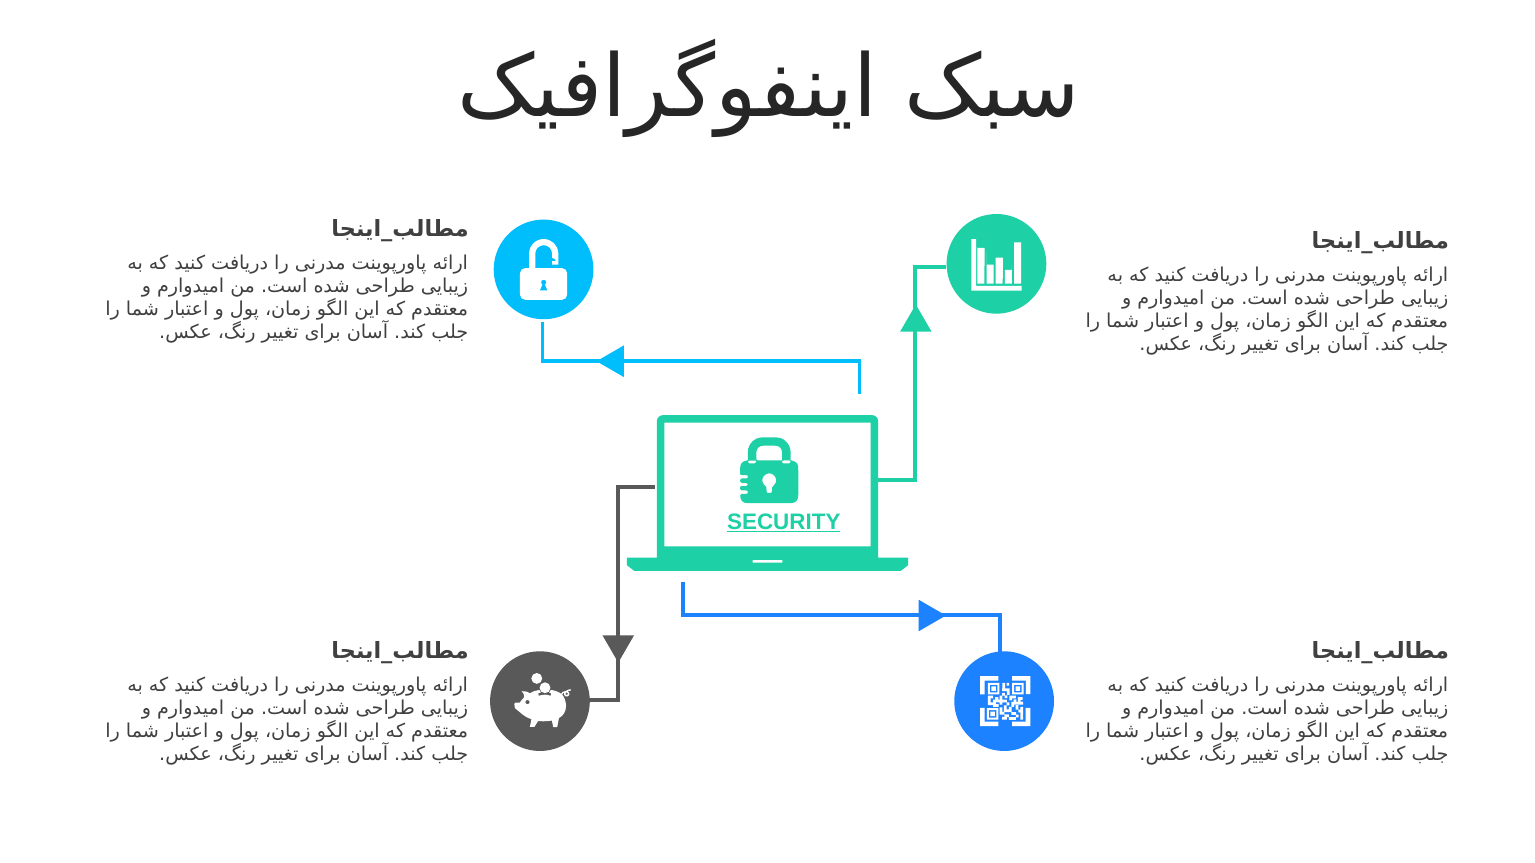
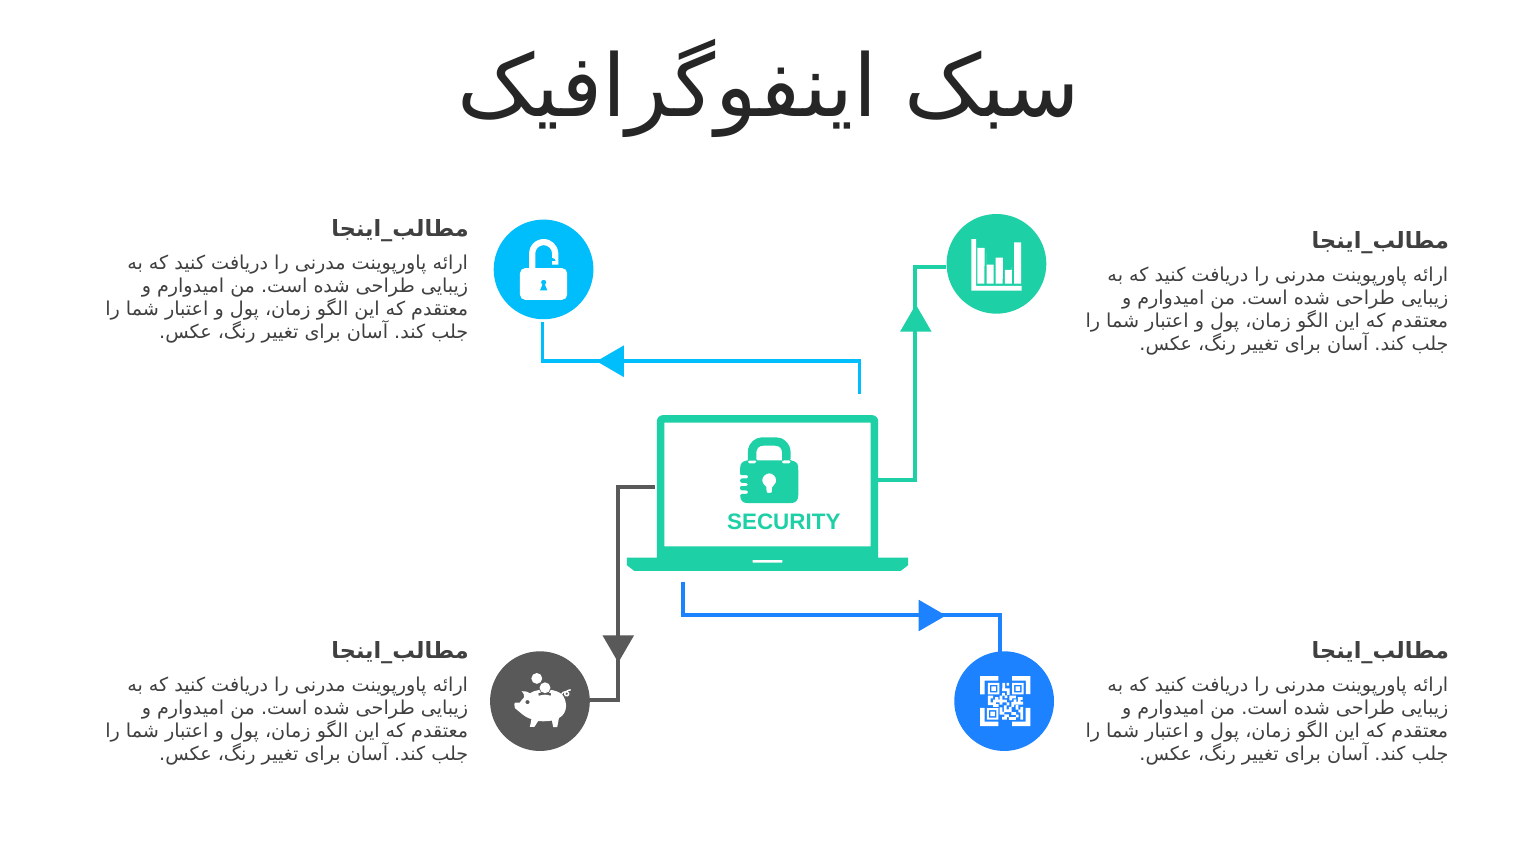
SECURITY underline: present -> none (784, 522)
